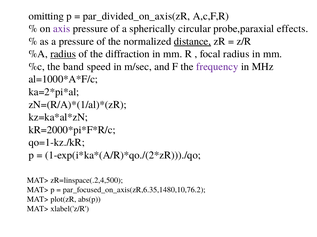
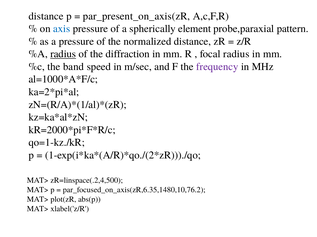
omitting: omitting -> distance (46, 16)
par_divided_on_axis(zR: par_divided_on_axis(zR -> par_present_on_axis(zR (137, 16)
axis colour: purple -> blue (62, 29)
circular: circular -> element (195, 29)
effects: effects -> pattern (293, 29)
distance underline: present -> none (192, 41)
